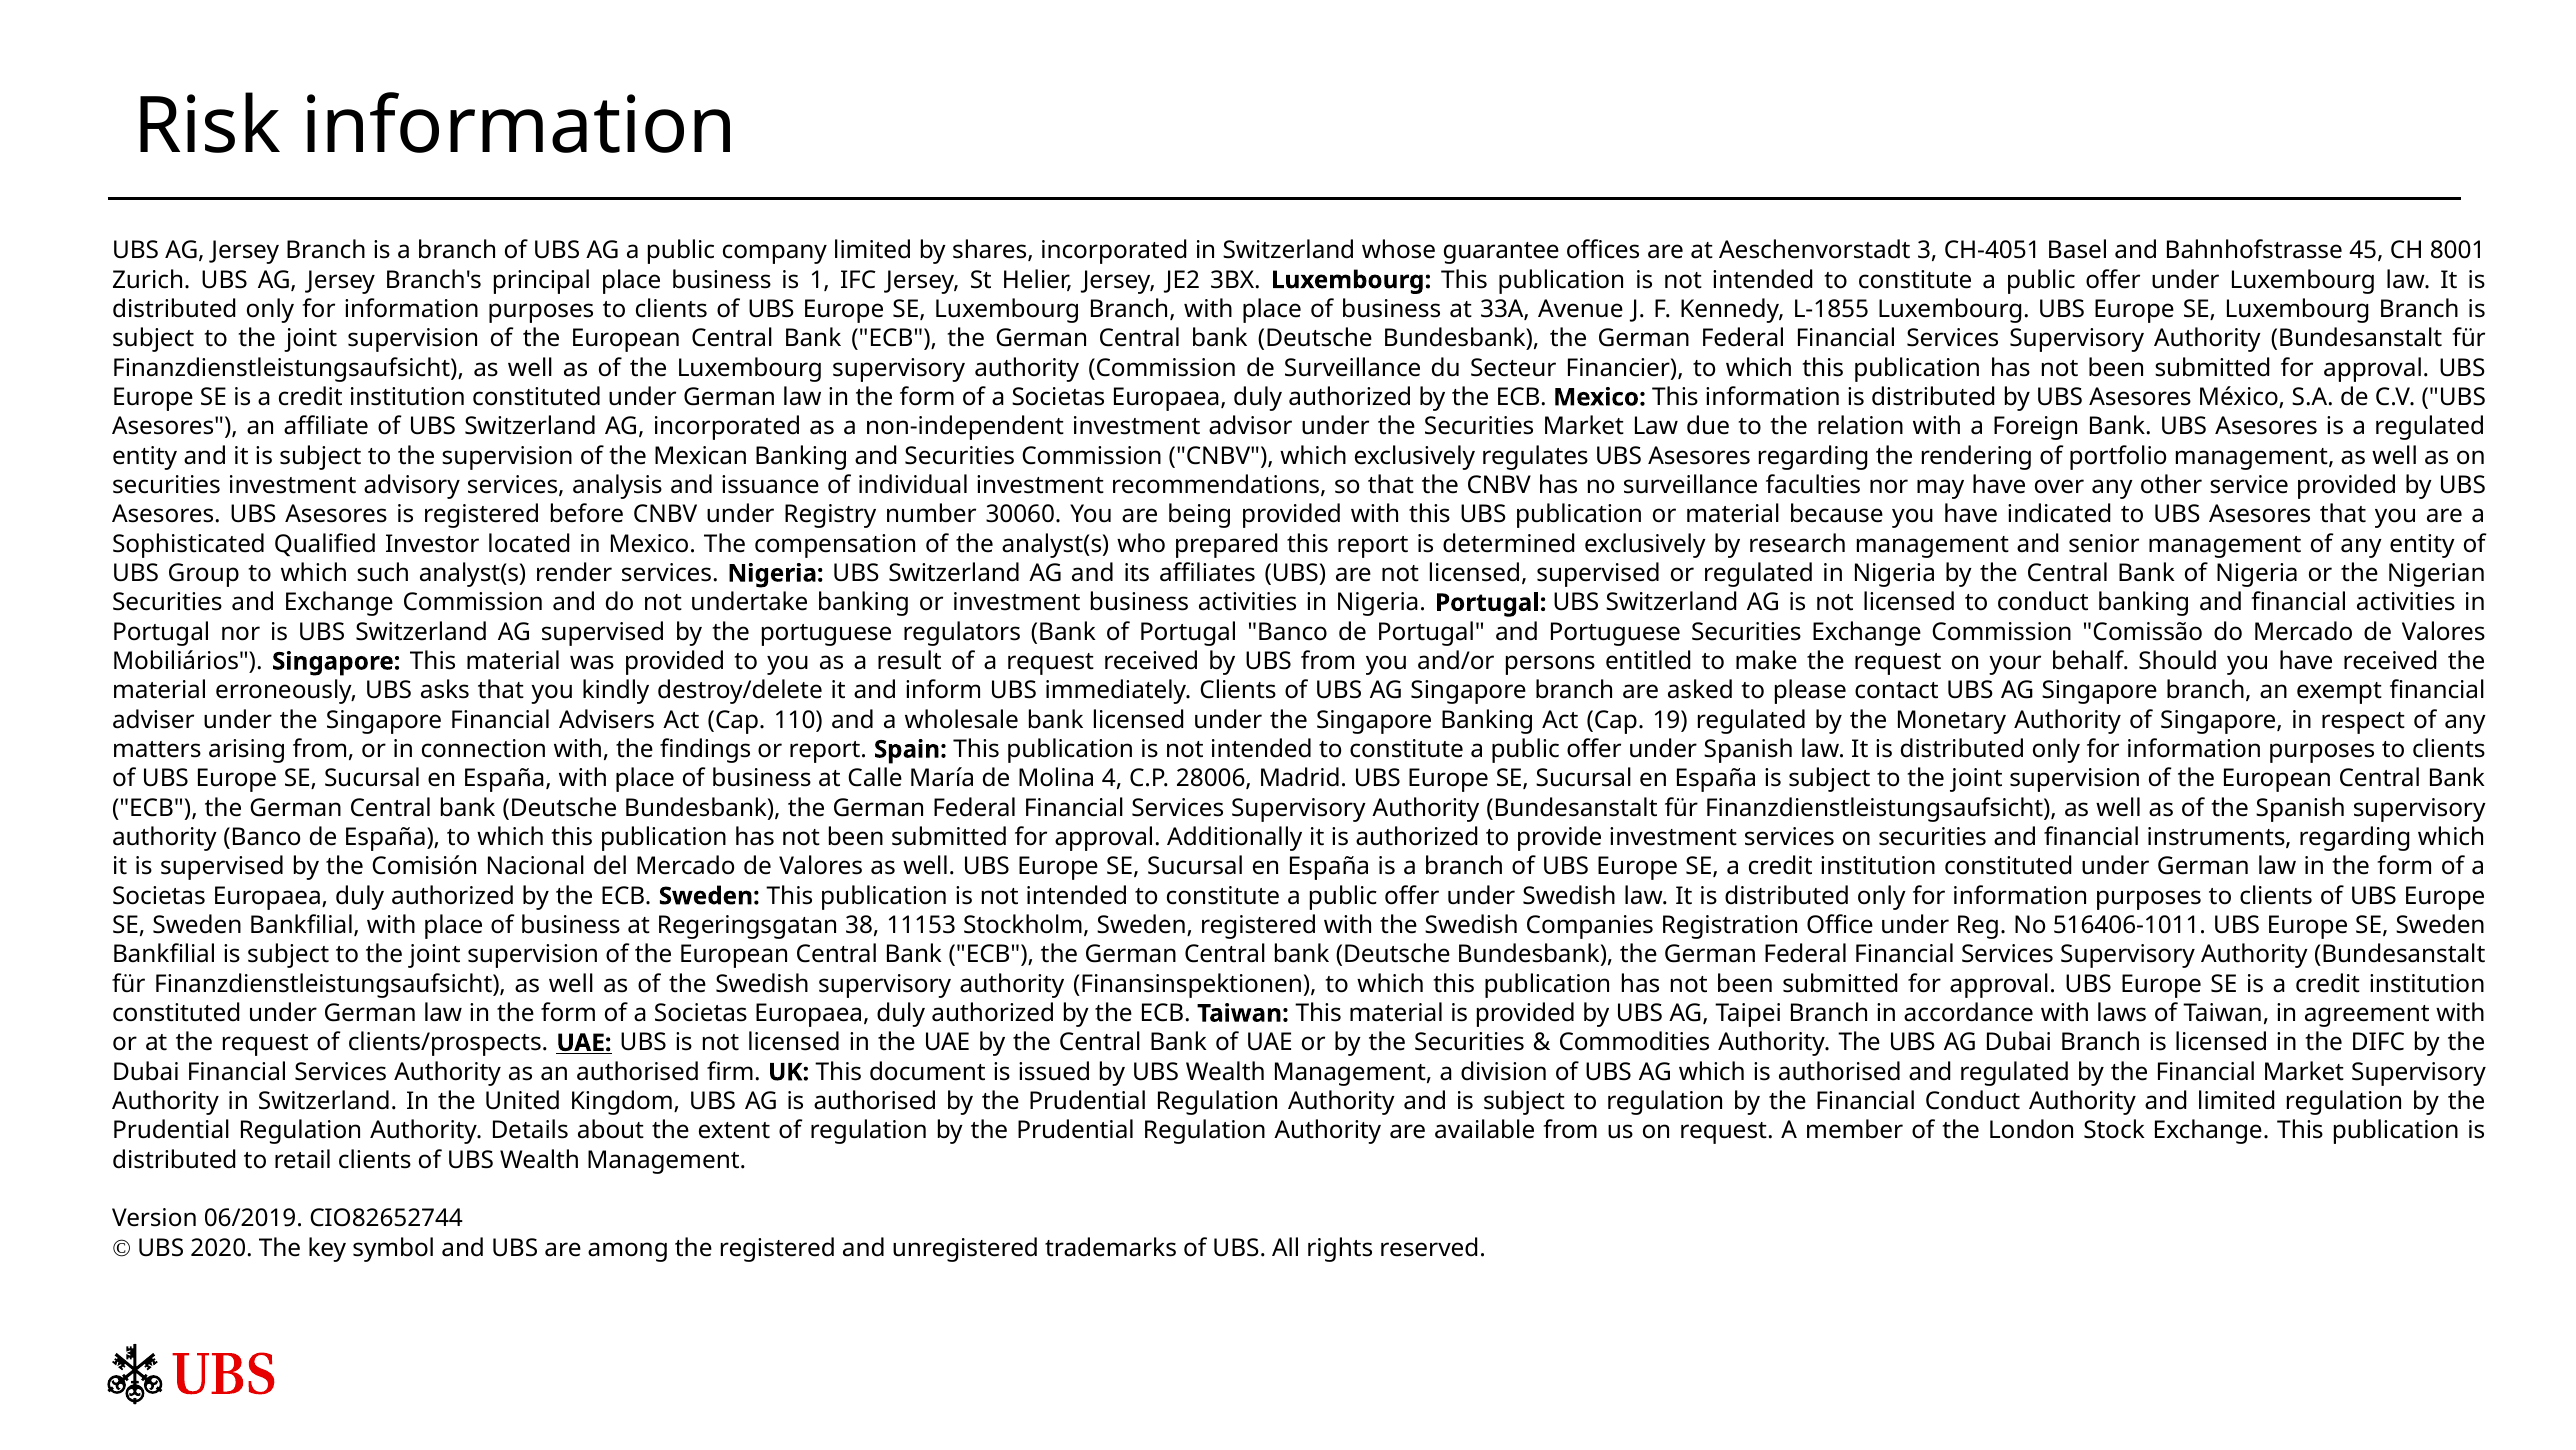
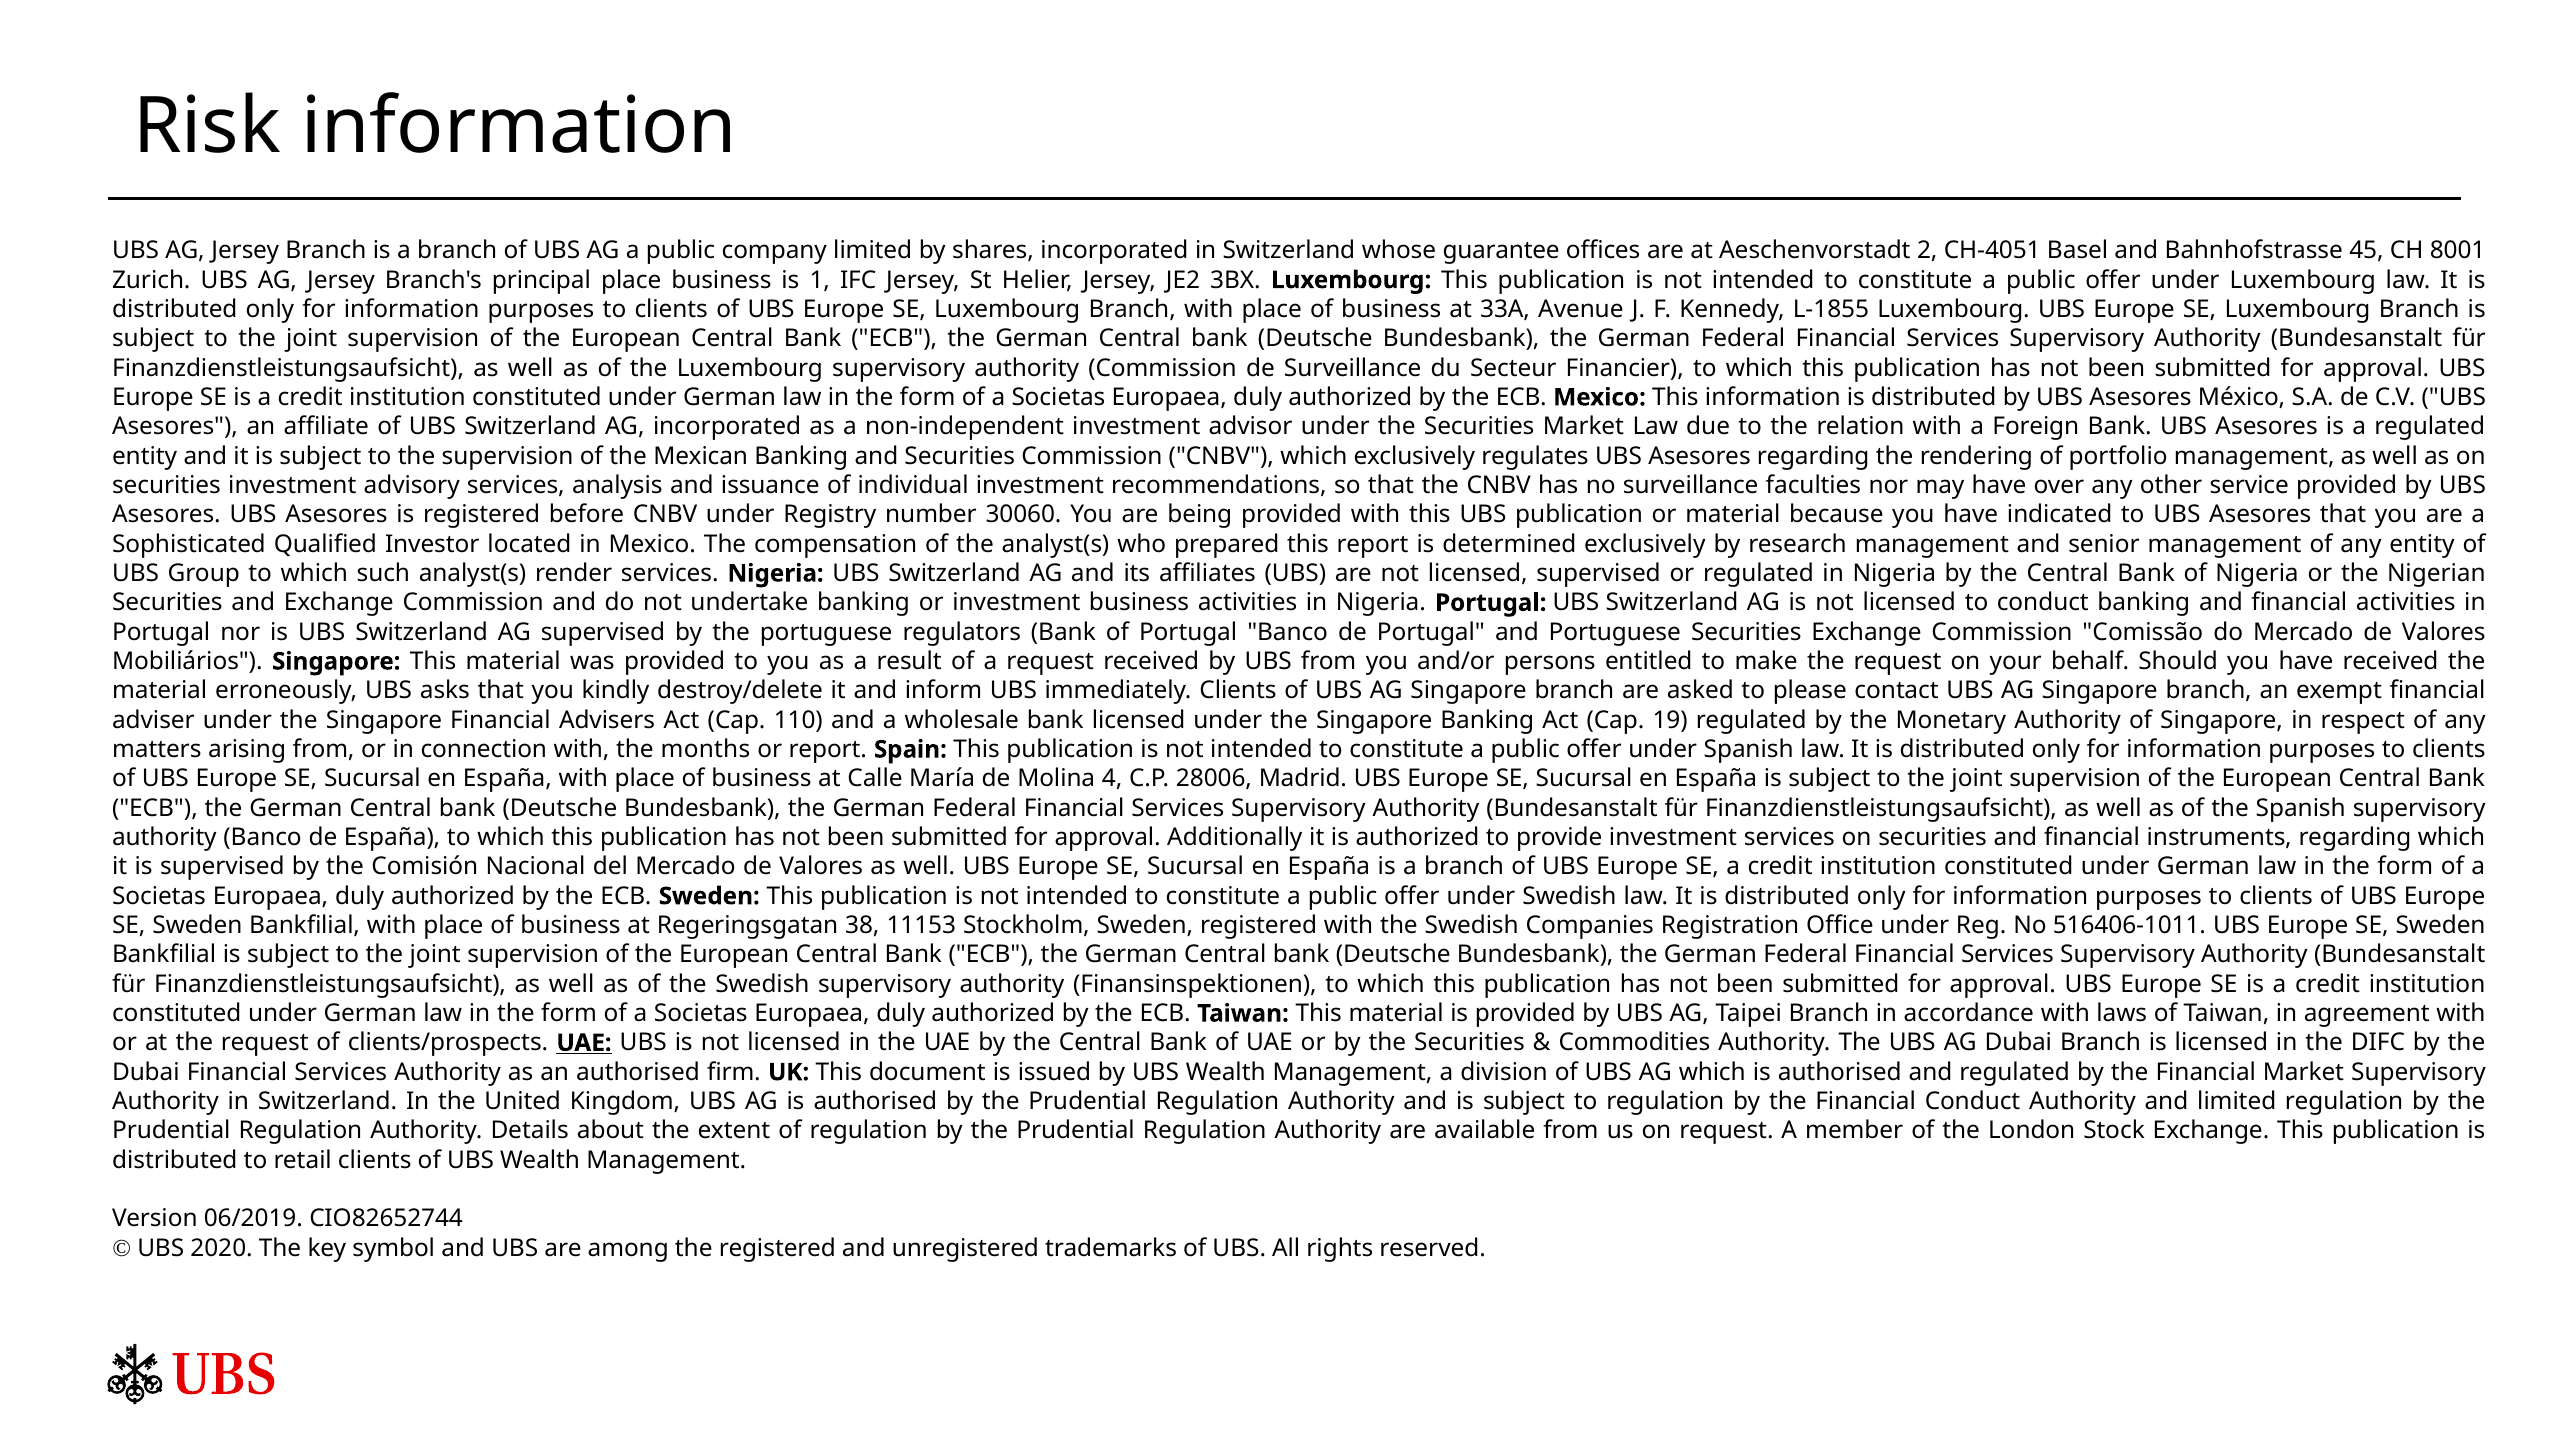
3: 3 -> 2 (1927, 251)
findings: findings -> months (705, 749)
